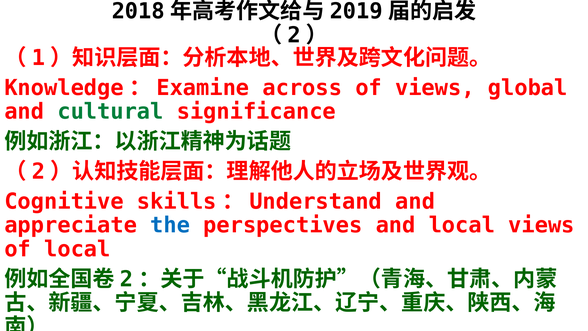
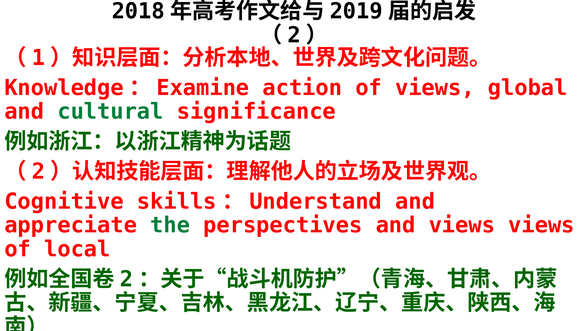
across: across -> action (302, 88)
the colour: blue -> green (170, 225)
and local: local -> views (462, 225)
